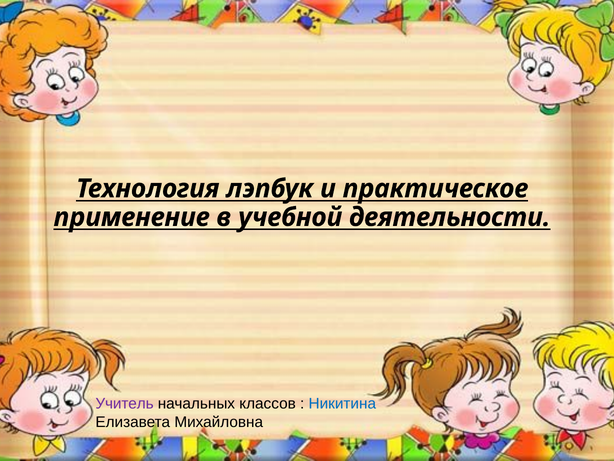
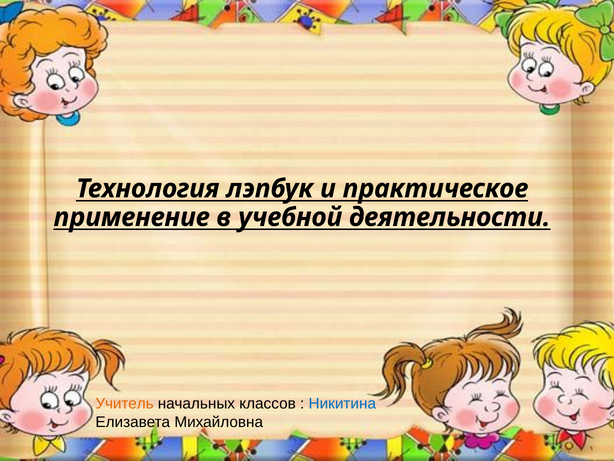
Учитель colour: purple -> orange (125, 403)
